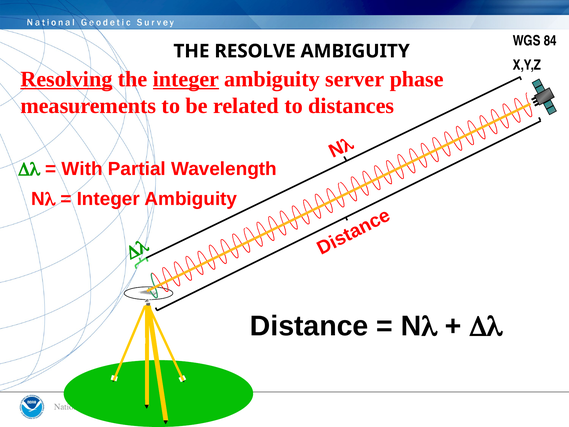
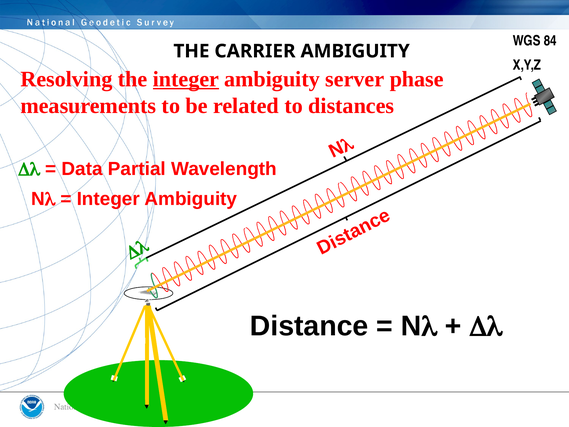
RESOLVE: RESOLVE -> CARRIER (255, 51)
Resolving underline: present -> none (66, 79)
With: With -> Data (82, 169)
